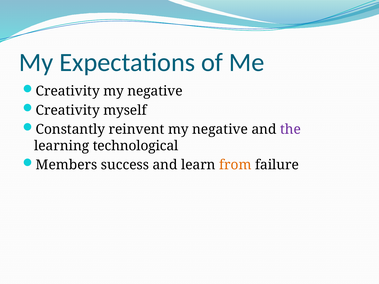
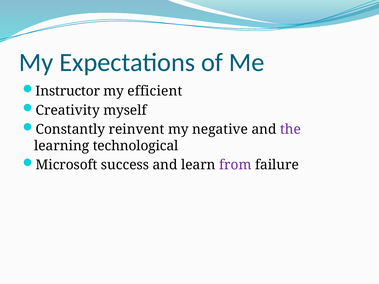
Creativity: Creativity -> Instructor (68, 91)
negative: negative -> efficient (155, 91)
Members: Members -> Microsoft (67, 165)
from colour: orange -> purple (235, 165)
